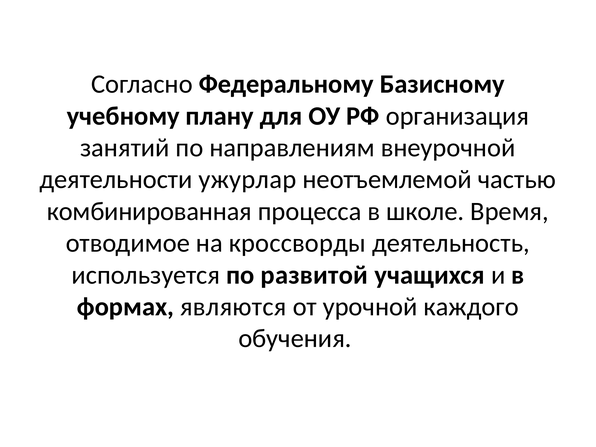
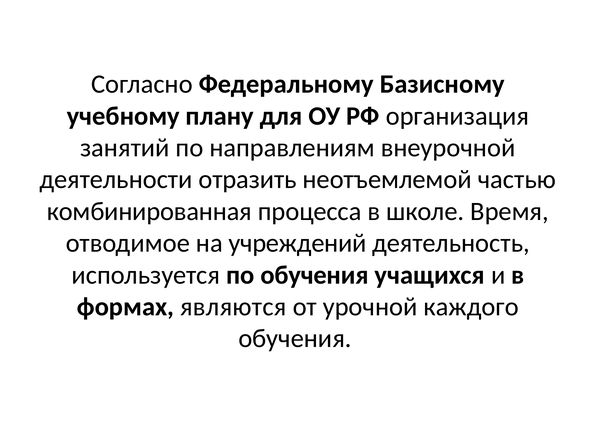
ужурлар: ужурлар -> отразить (248, 180)
кроссворды: кроссворды -> учреждений (297, 243)
по развитой: развитой -> обучения (315, 275)
